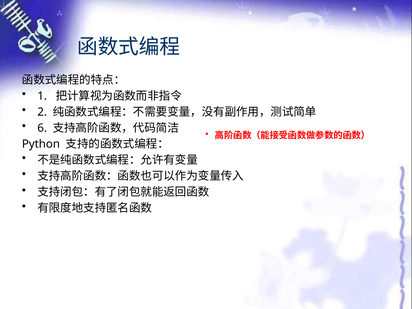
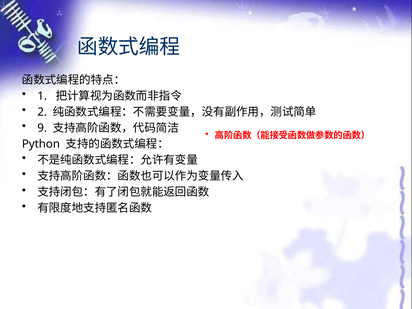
6: 6 -> 9 (42, 128)
